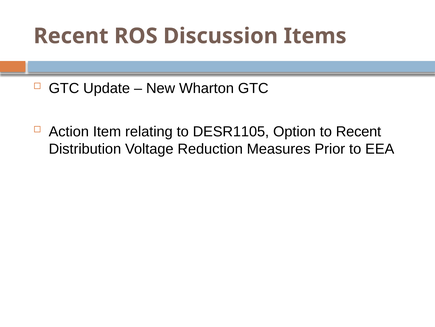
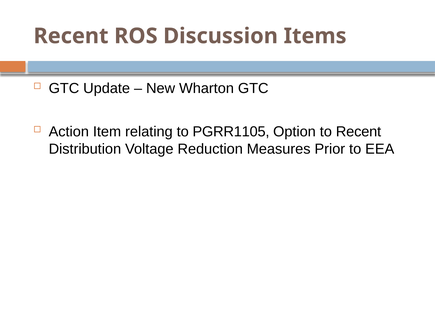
DESR1105: DESR1105 -> PGRR1105 (231, 131)
